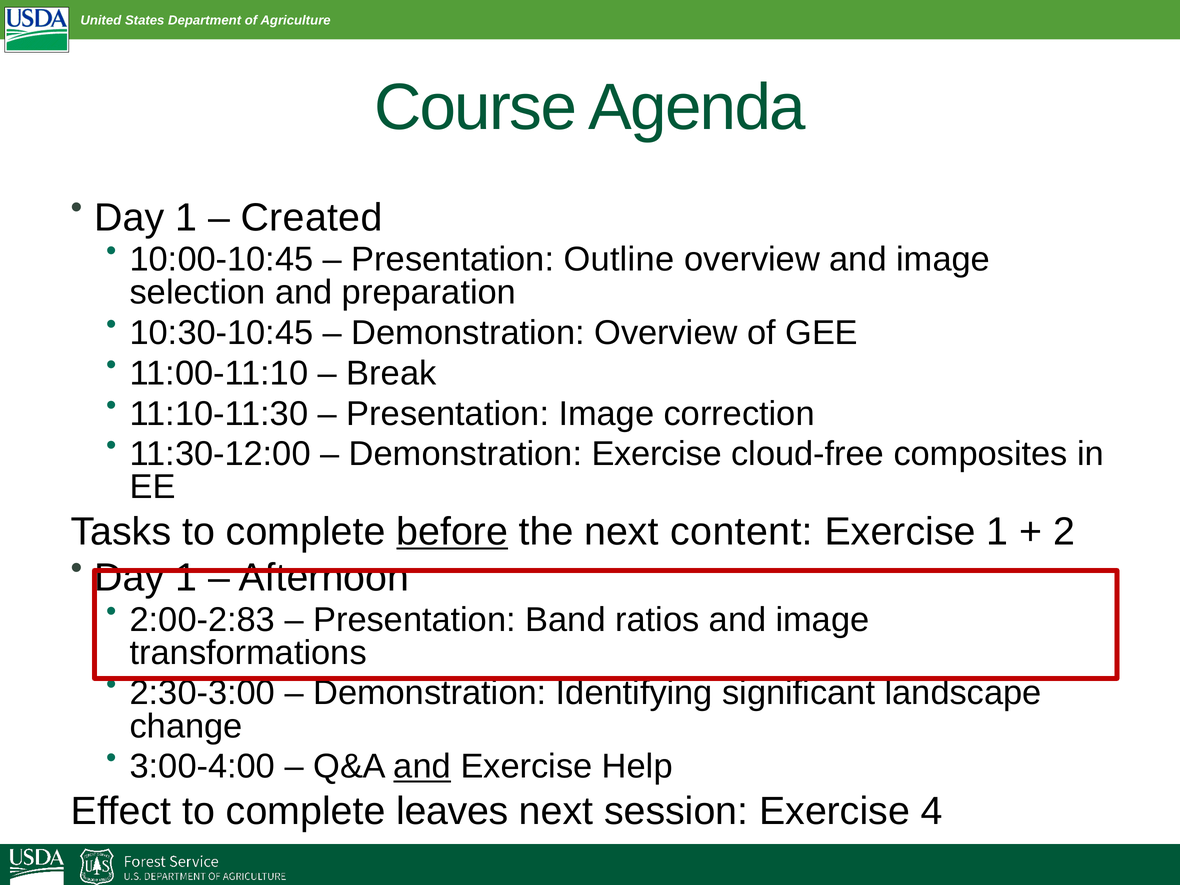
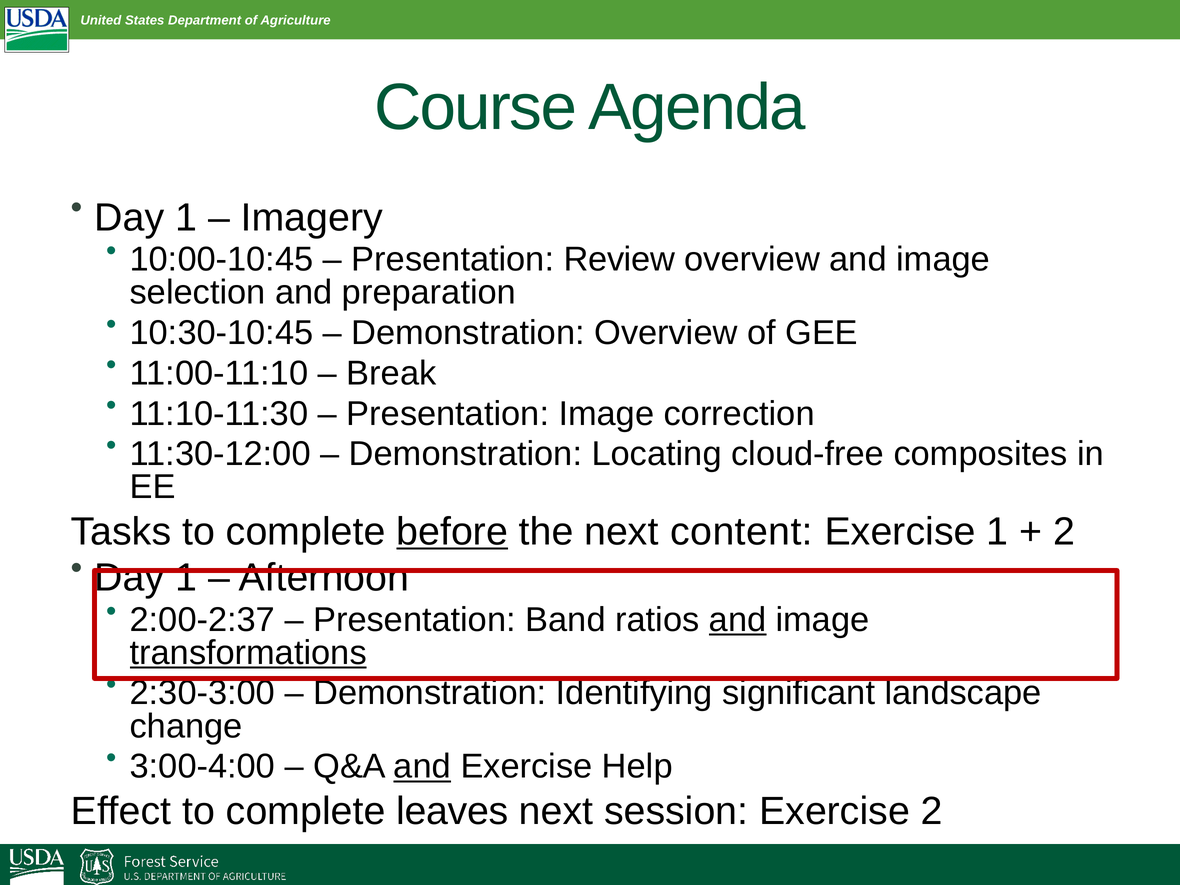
Created: Created -> Imagery (312, 218)
Outline: Outline -> Review (619, 260)
Demonstration Exercise: Exercise -> Locating (657, 454)
2:00-2:83: 2:00-2:83 -> 2:00-2:37 (202, 620)
and underline: none -> present (738, 620)
transformations underline: none -> present (248, 653)
Exercise 4: 4 -> 2 (932, 811)
